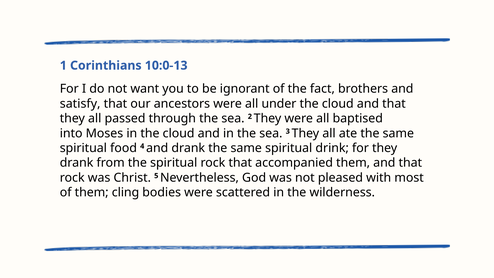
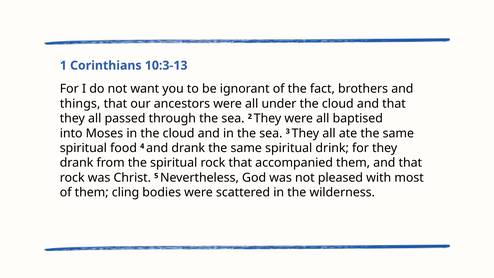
10:0-13: 10:0-13 -> 10:3-13 (166, 65)
satisfy: satisfy -> things (80, 104)
